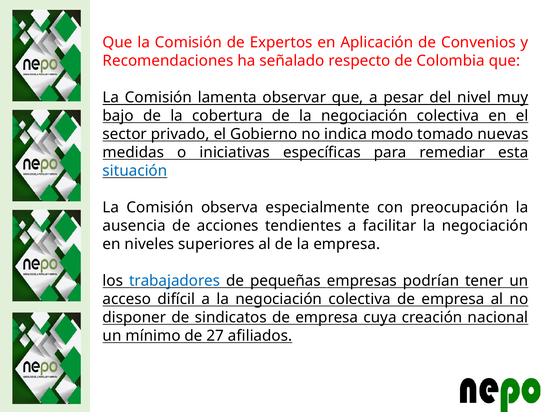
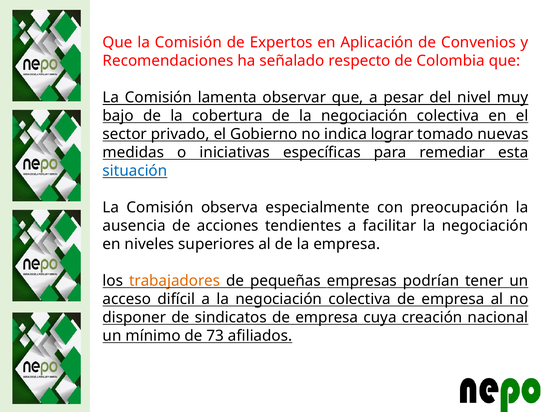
modo: modo -> lograr (392, 134)
trabajadores colour: blue -> orange (175, 281)
27: 27 -> 73 (215, 335)
